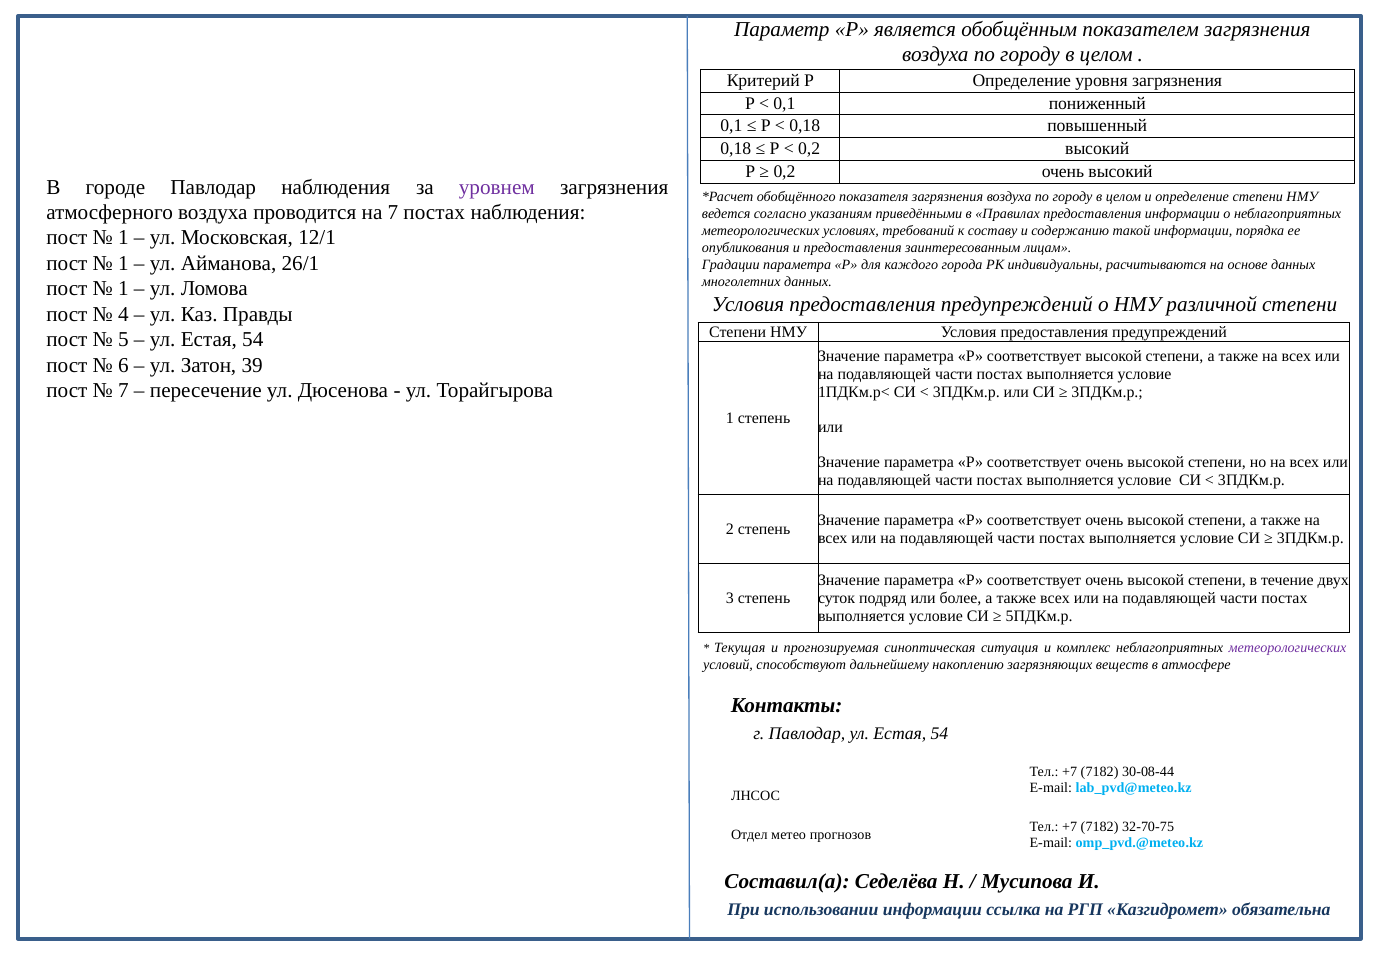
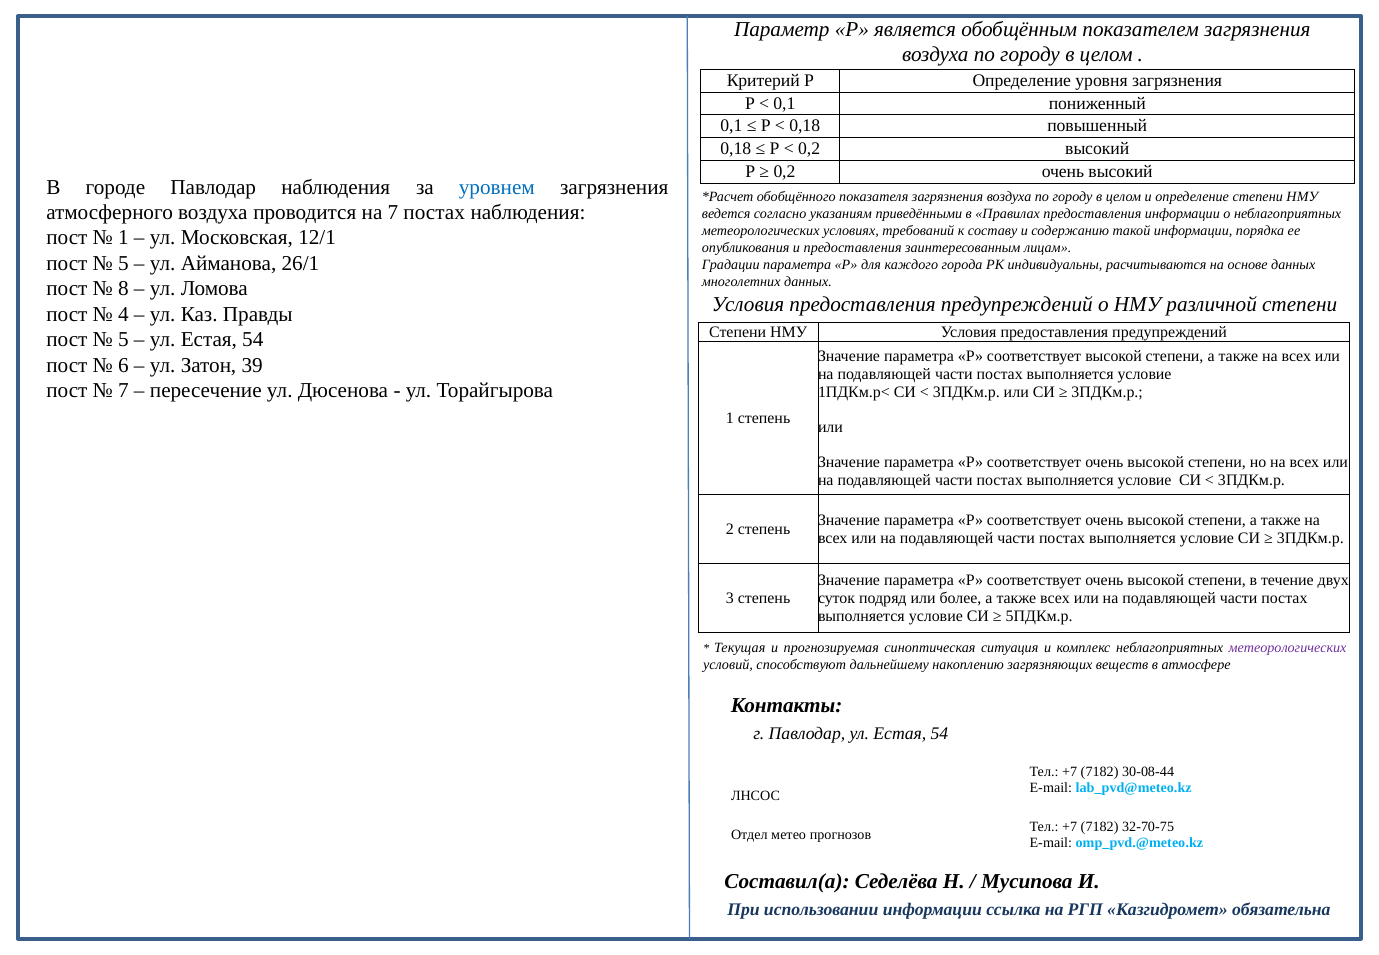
уровнем colour: purple -> blue (497, 187)
1: 1 -> 5 (123, 263)
1: 1 -> 8 (123, 289)
